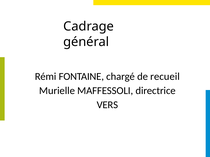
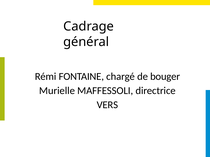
recueil: recueil -> bouger (165, 77)
